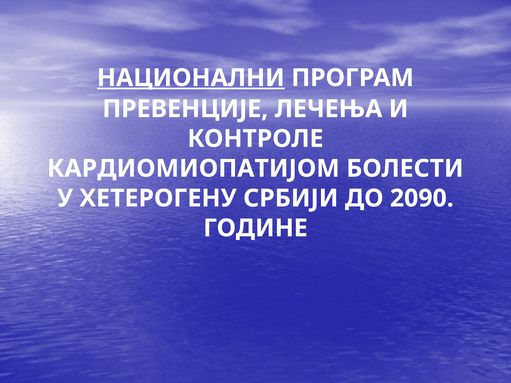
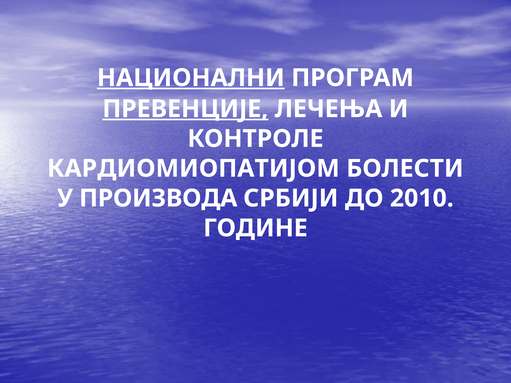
ПРЕВЕНЦИЈЕ underline: none -> present (185, 109)
ХЕТЕРОГЕНУ: ХЕТЕРОГЕНУ -> ПРОИЗВОДА (158, 198)
2090: 2090 -> 2010 (422, 198)
